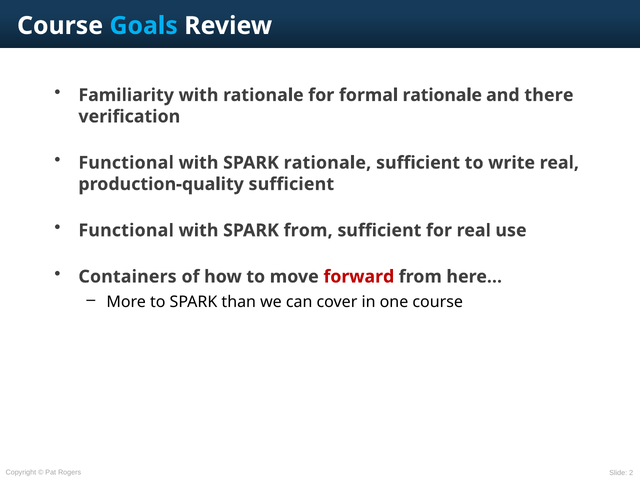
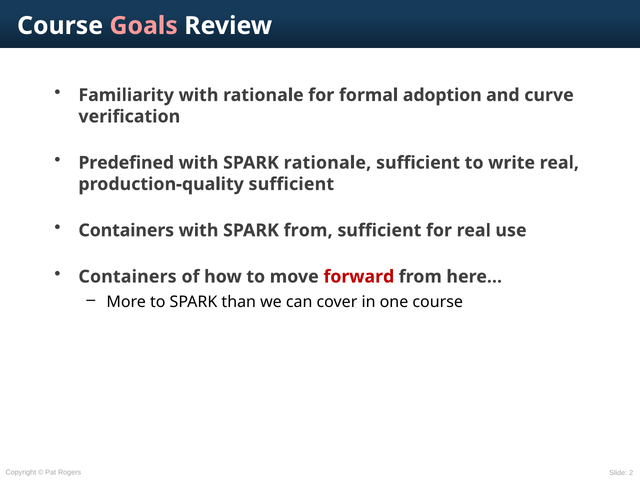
Goals colour: light blue -> pink (144, 26)
formal rationale: rationale -> adoption (442, 95)
there: there -> curve (549, 95)
Functional: Functional -> Predefined (126, 163)
Functional: Functional -> Containers (126, 230)
